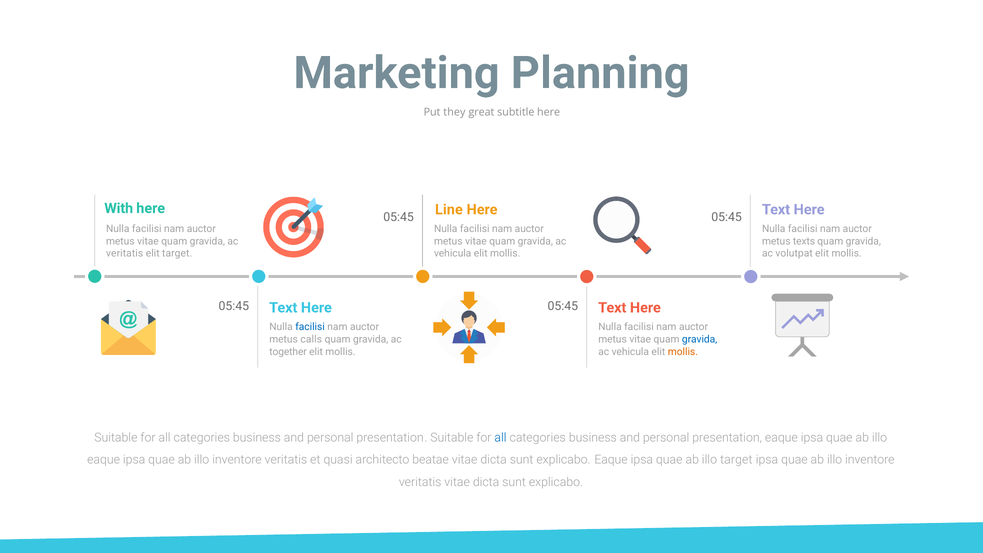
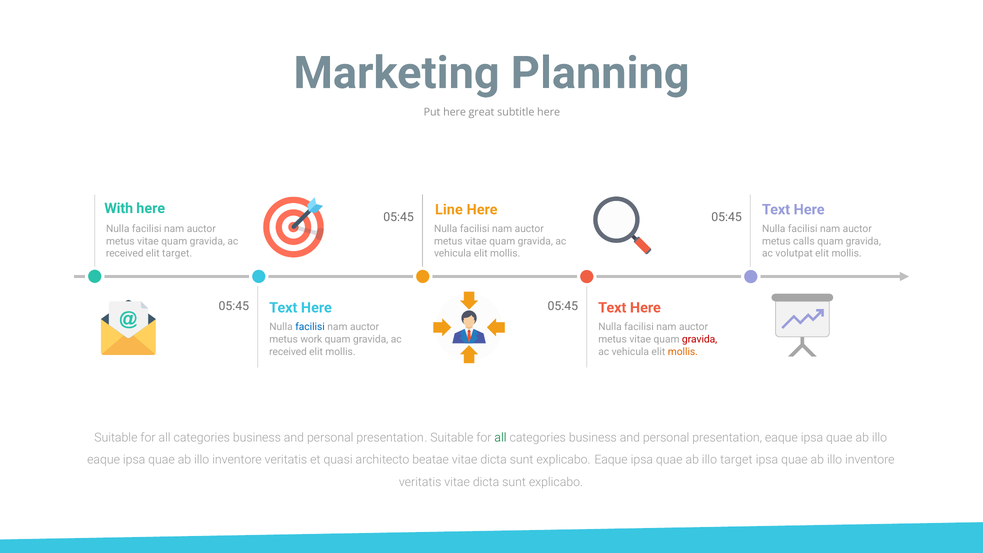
Put they: they -> here (455, 112)
texts: texts -> calls (804, 241)
veritatis: veritatis -> received (125, 254)
calls: calls -> work (311, 339)
gravida colour: blue -> red (700, 339)
together: together -> received (288, 352)
all colour: blue -> green (500, 438)
